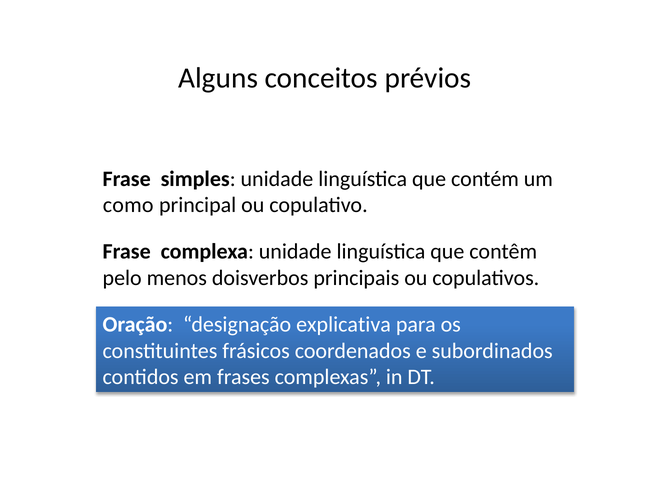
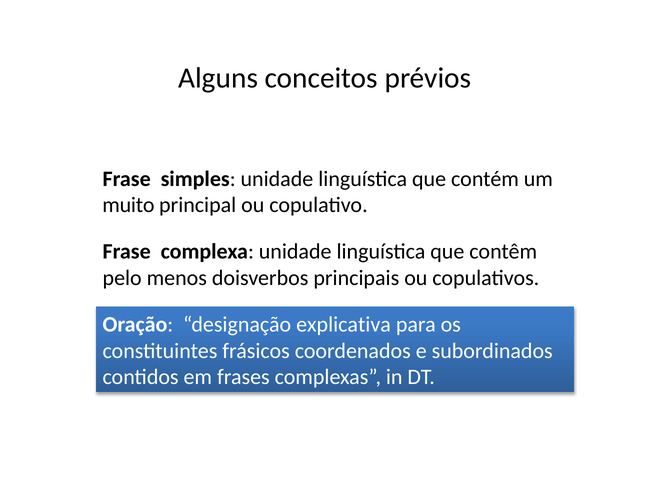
como: como -> muito (128, 205)
